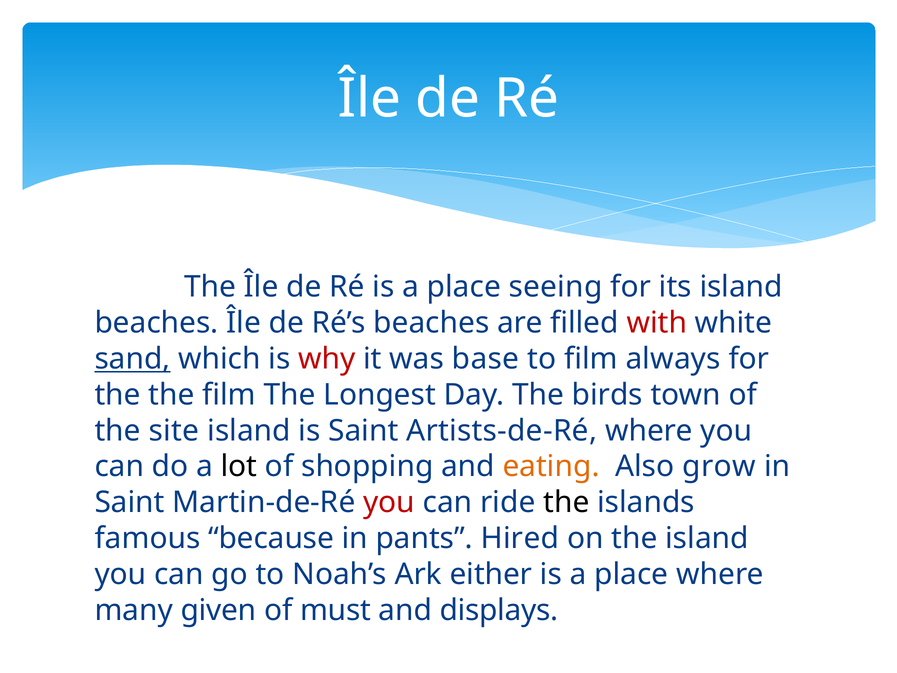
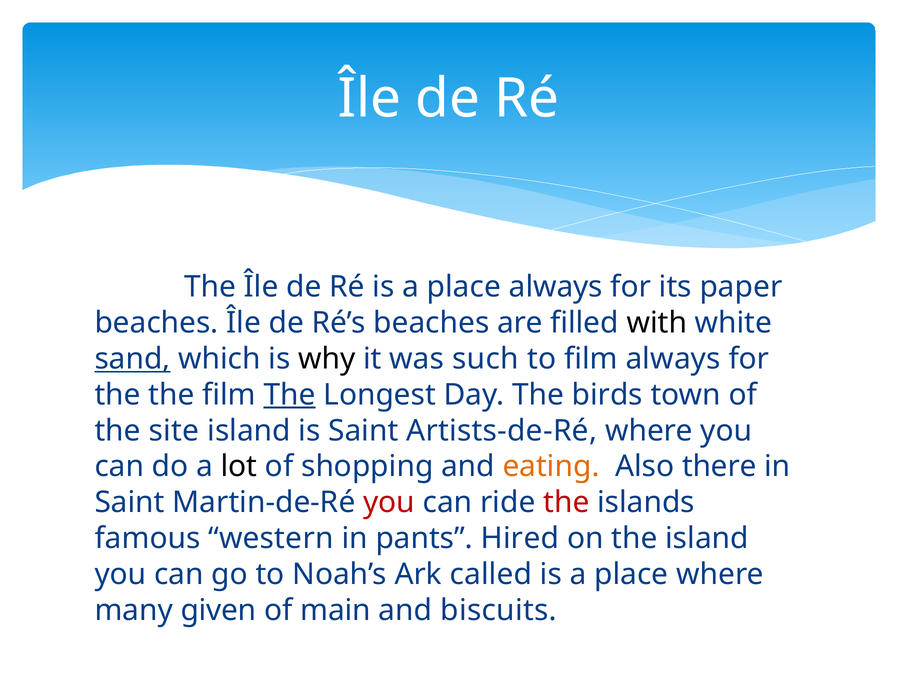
place seeing: seeing -> always (556, 287)
its island: island -> paper (741, 287)
with colour: red -> black (657, 323)
why colour: red -> black (327, 359)
base: base -> such (486, 359)
The underline: none -> present (290, 395)
grow: grow -> there (719, 466)
the colour: black -> red (566, 502)
because: because -> western (271, 538)
either: either -> called (491, 574)
must: must -> main (335, 610)
displays: displays -> biscuits (499, 610)
